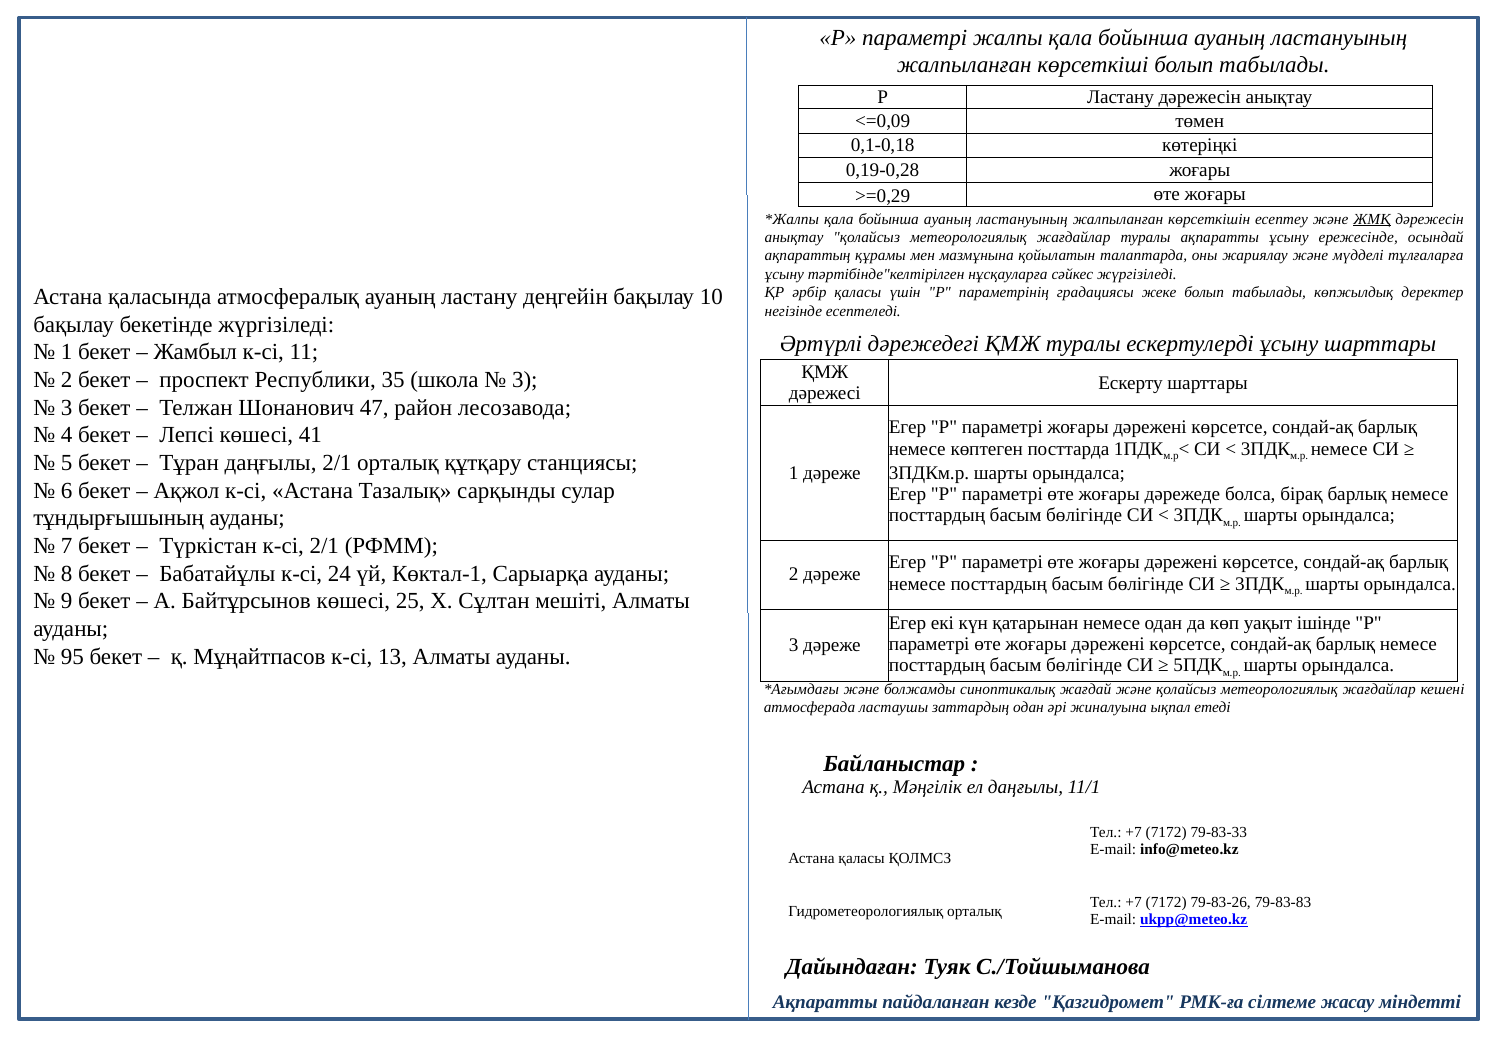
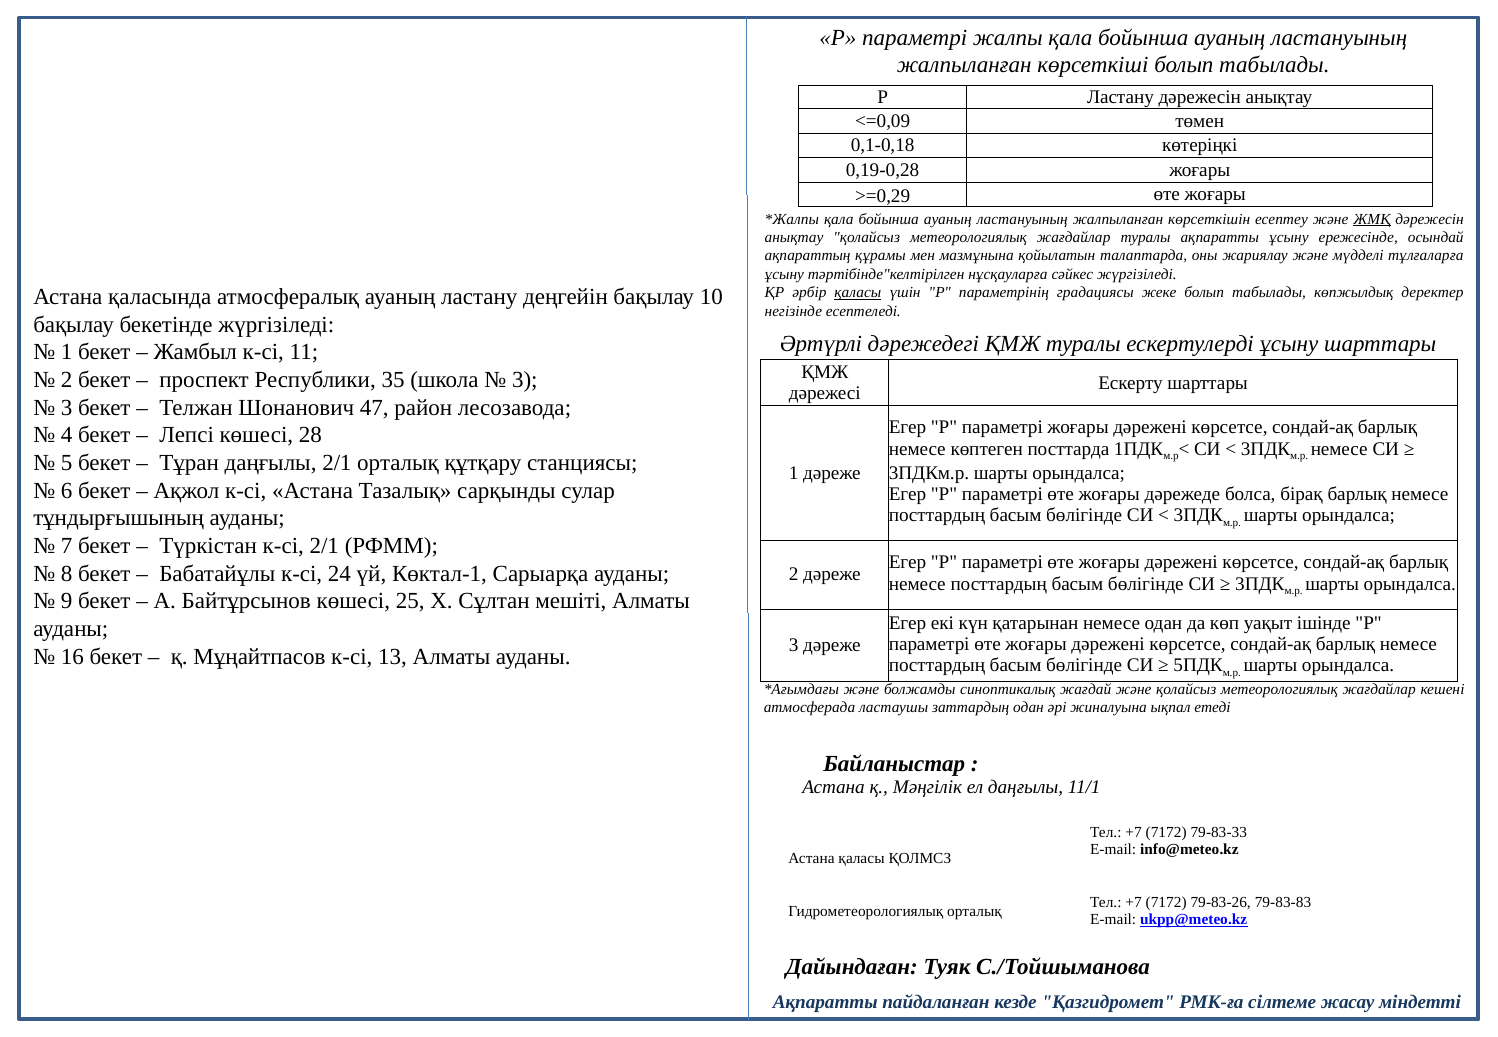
қаласы underline: none -> present (858, 293)
41: 41 -> 28 (310, 435)
95: 95 -> 16 (72, 656)
